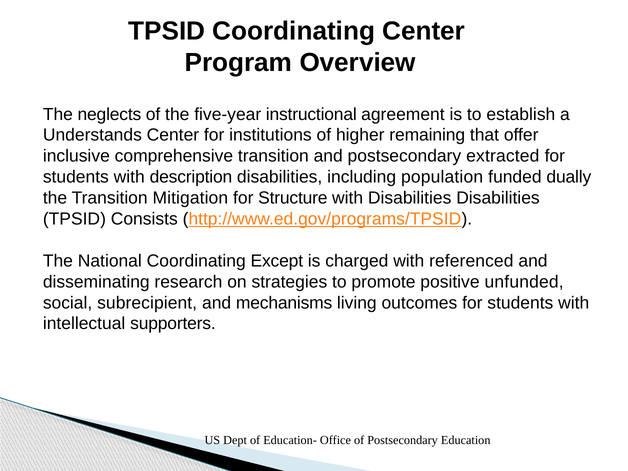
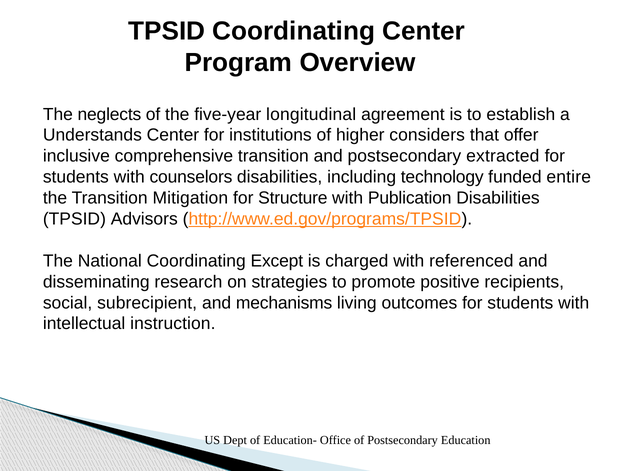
instructional: instructional -> longitudinal (311, 114)
remaining: remaining -> considers (427, 135)
description: description -> counselors (191, 177)
population: population -> technology (442, 177)
dually: dually -> entire (569, 177)
with Disabilities: Disabilities -> Publication (410, 198)
Consists: Consists -> Advisors (144, 219)
unfunded: unfunded -> recipients (524, 282)
supporters: supporters -> instruction (173, 324)
